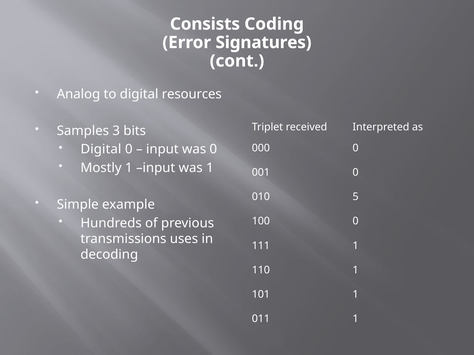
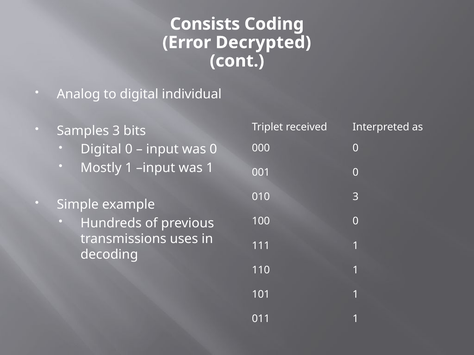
Signatures: Signatures -> Decrypted (263, 43)
resources: resources -> individual (192, 94)
010 5: 5 -> 3 (356, 197)
